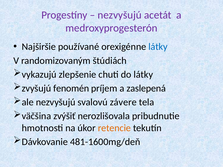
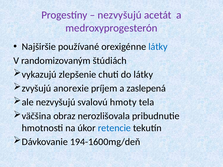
fenomén: fenomén -> anorexie (71, 88)
závere: závere -> hmoty (123, 102)
zvýšiť: zvýšiť -> obraz (64, 116)
retencie colour: orange -> blue (114, 128)
481-1600mg/deň: 481-1600mg/deň -> 194-1600mg/deň (105, 142)
